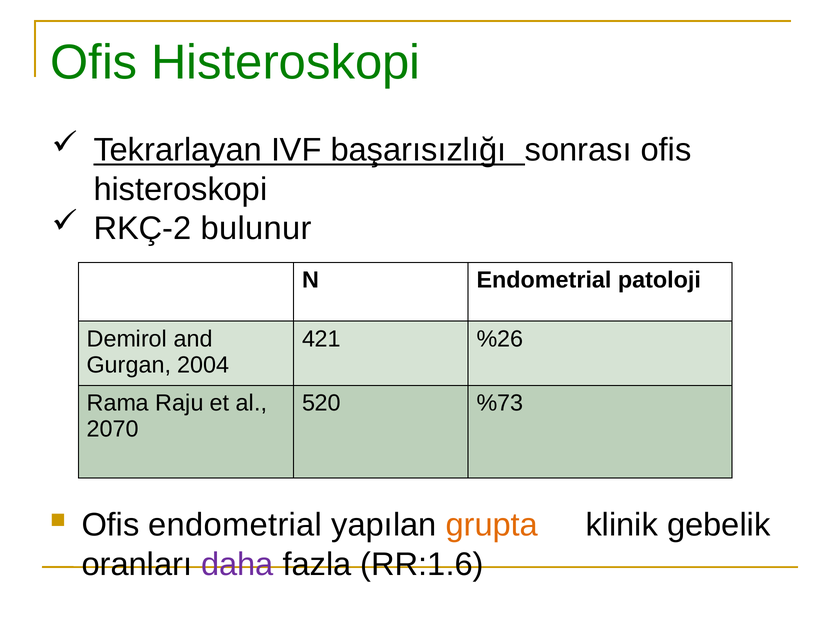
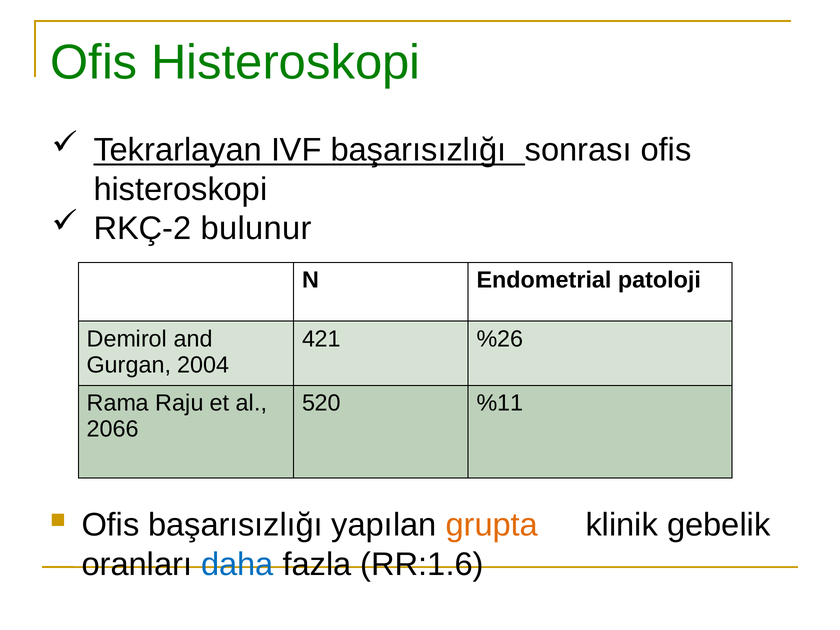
%73: %73 -> %11 (500, 403)
2070: 2070 -> 2066 (113, 429)
Ofis endometrial: endometrial -> başarısızlığı (236, 525)
daha colour: purple -> blue (237, 564)
